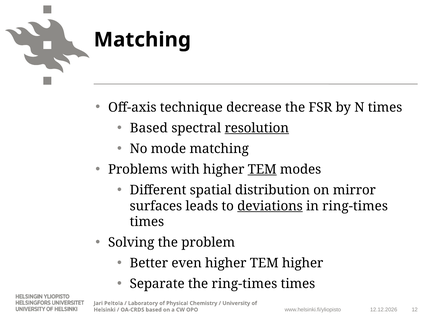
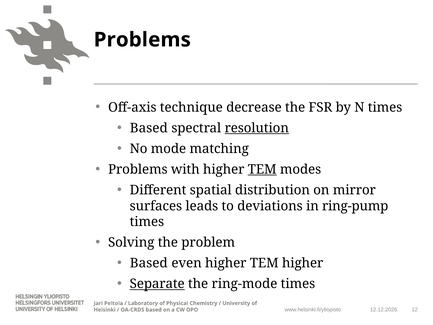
Matching: Matching -> Problems (142, 40)
deviations underline: present -> none (270, 206)
in ring-times: ring-times -> ring-pump (355, 206)
Better: Better -> Based (149, 263)
Separate underline: none -> present (157, 284)
the ring-times: ring-times -> ring-mode (244, 284)
